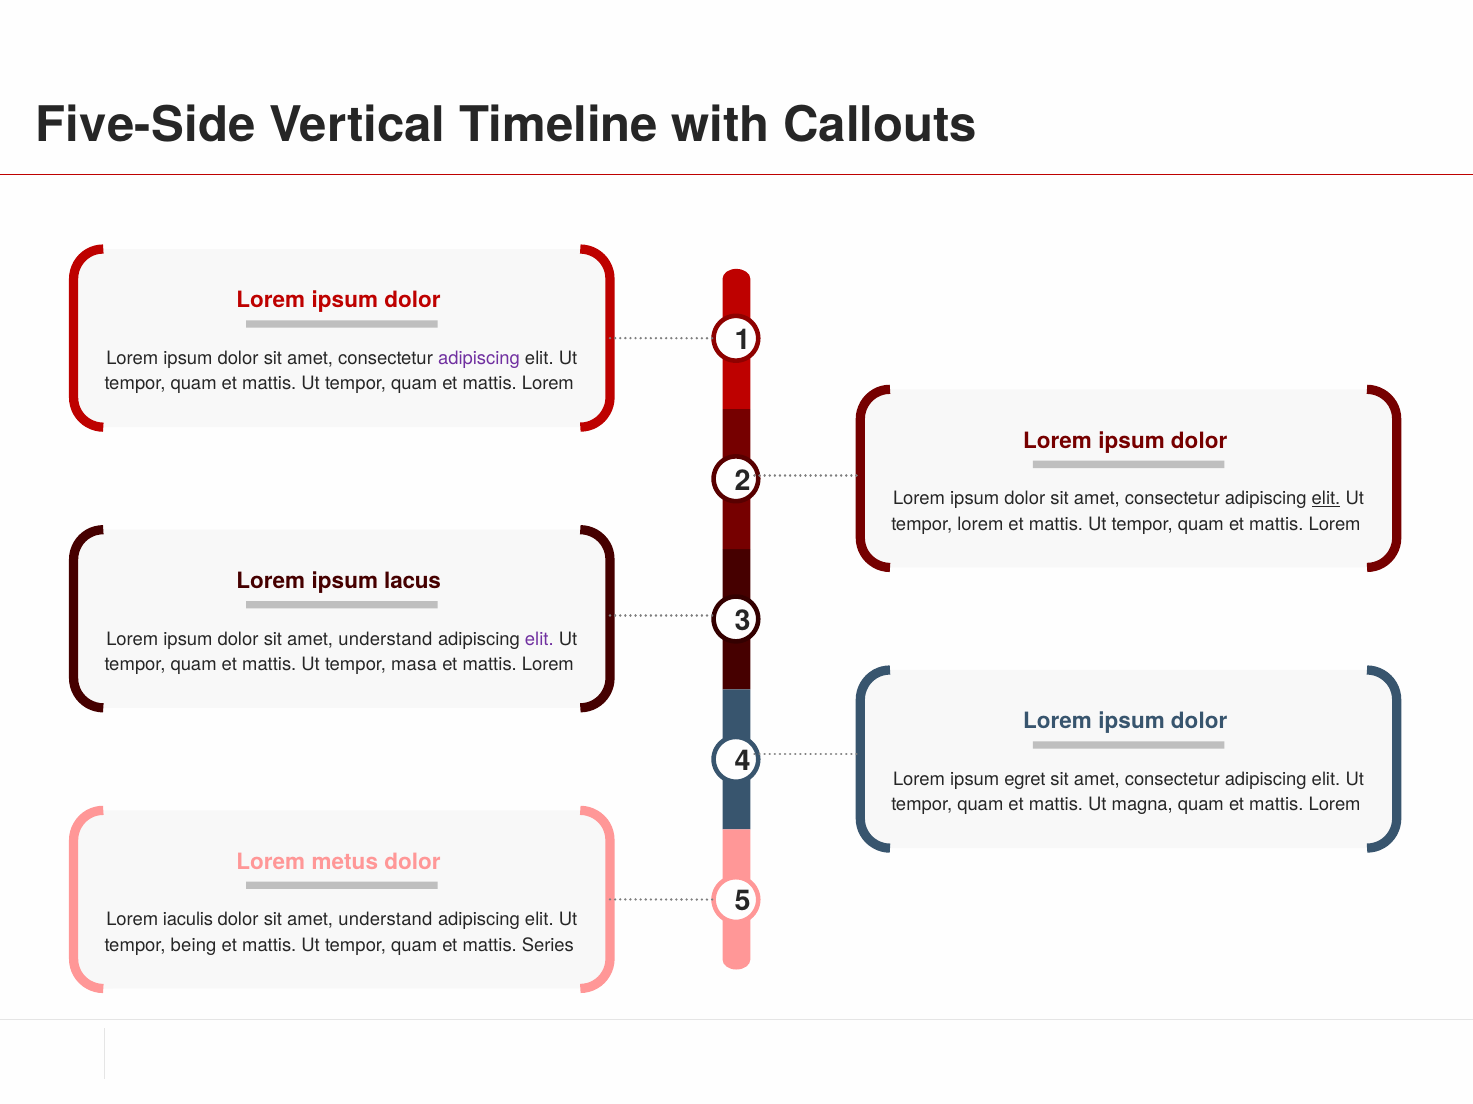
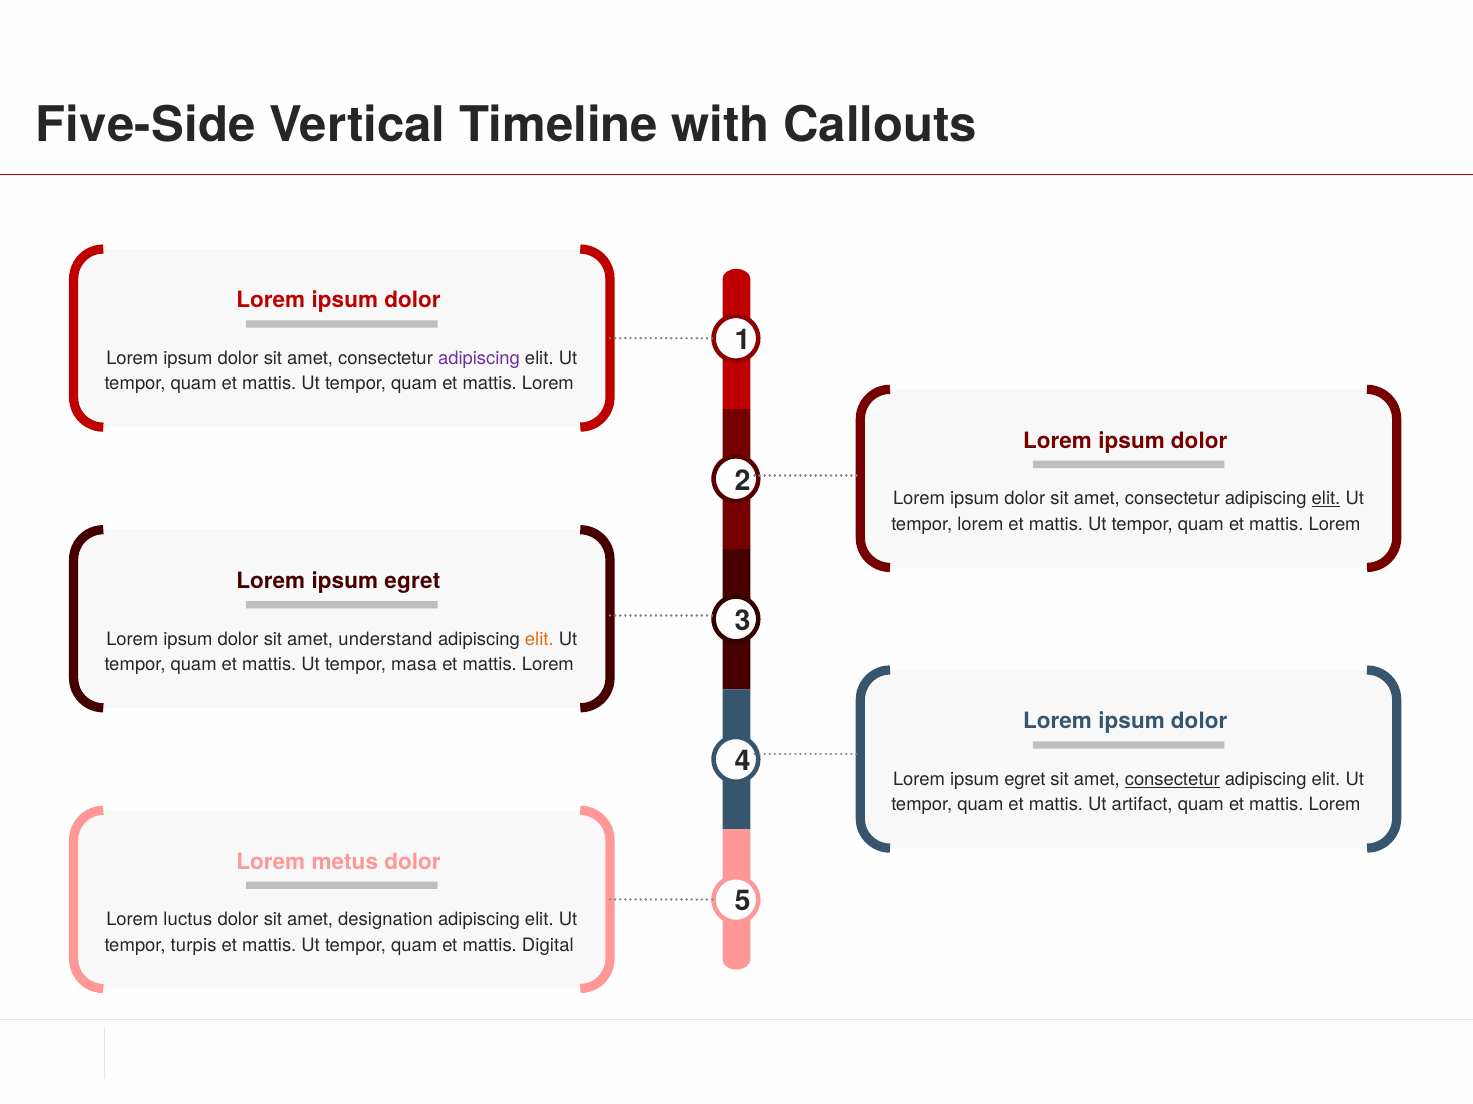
lacus: lacus -> egret (412, 582)
elit colour: purple -> orange (539, 640)
consectetur underline: none -> present (1172, 780)
magna: magna -> artifact (1142, 805)
iaculis: iaculis -> luctus (188, 920)
understand: understand -> designation (386, 920)
being: being -> turpis (194, 946)
Series: Series -> Digital (548, 946)
